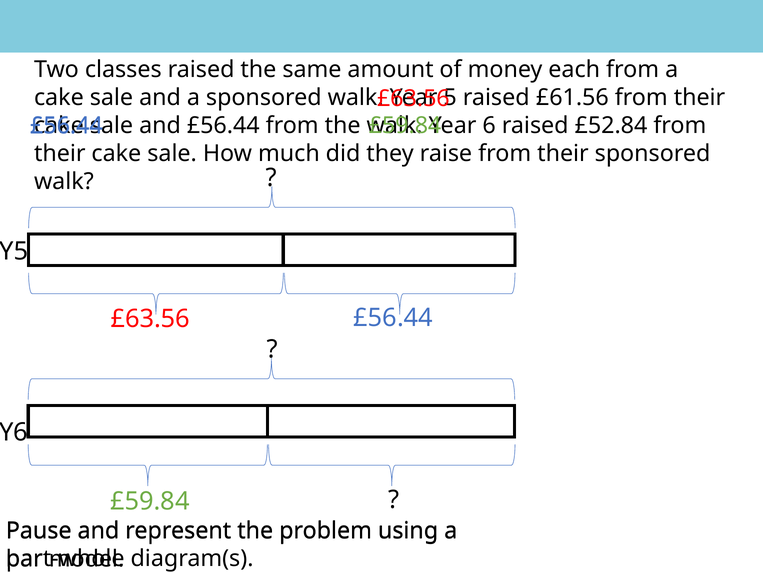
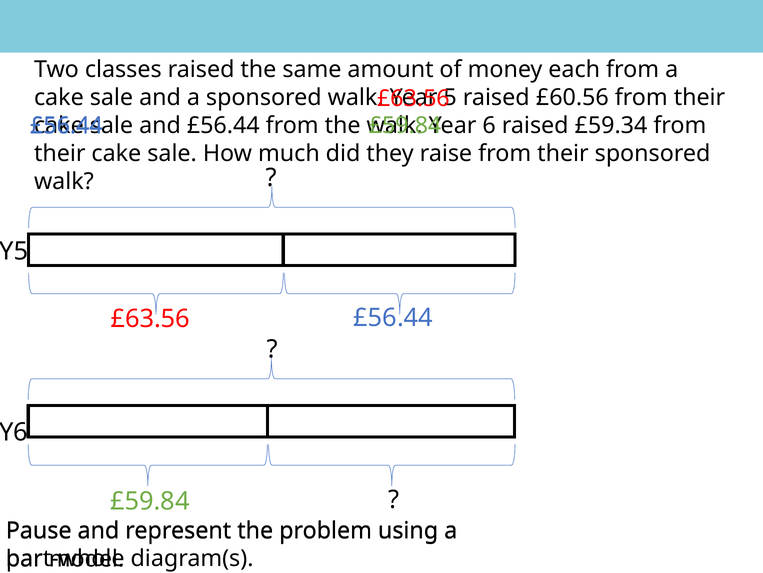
£61.56: £61.56 -> £60.56 (572, 97)
£52.84: £52.84 -> £59.34 (611, 125)
